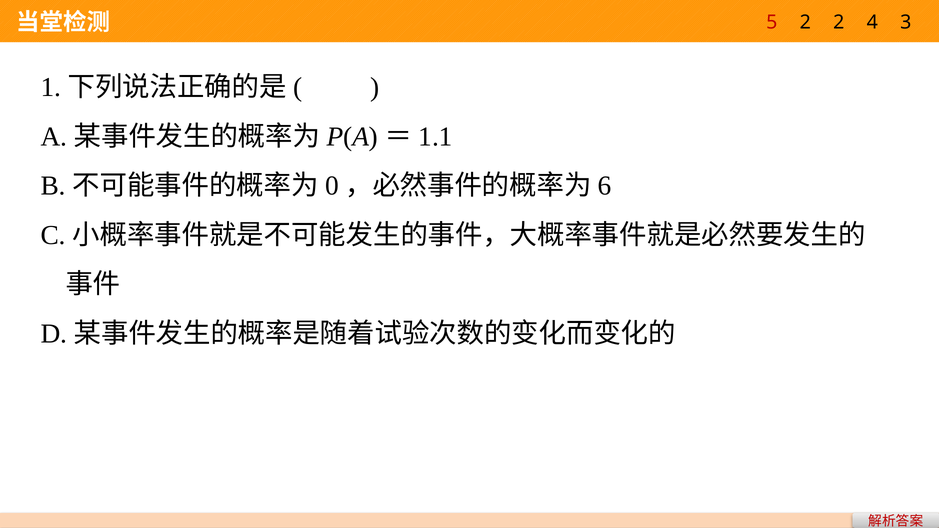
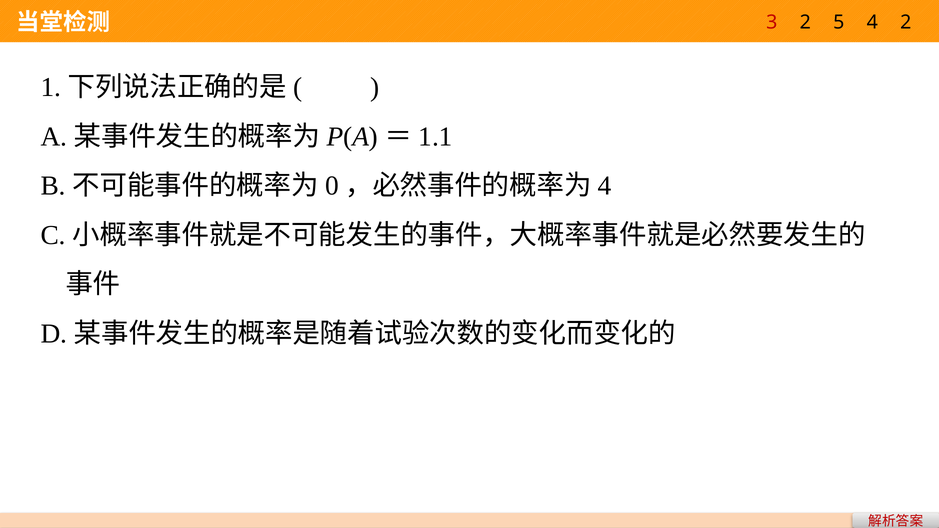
5: 5 -> 3 (772, 22)
2 2: 2 -> 5 (839, 22)
4 3: 3 -> 2 (906, 22)
6: 6 -> 4 (605, 186)
